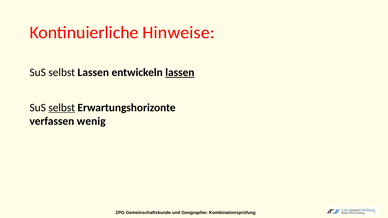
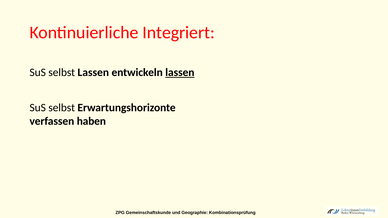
Hinweise: Hinweise -> Integriert (179, 33)
selbst underline: present -> none (62, 108)
wenig: wenig -> haben (91, 121)
